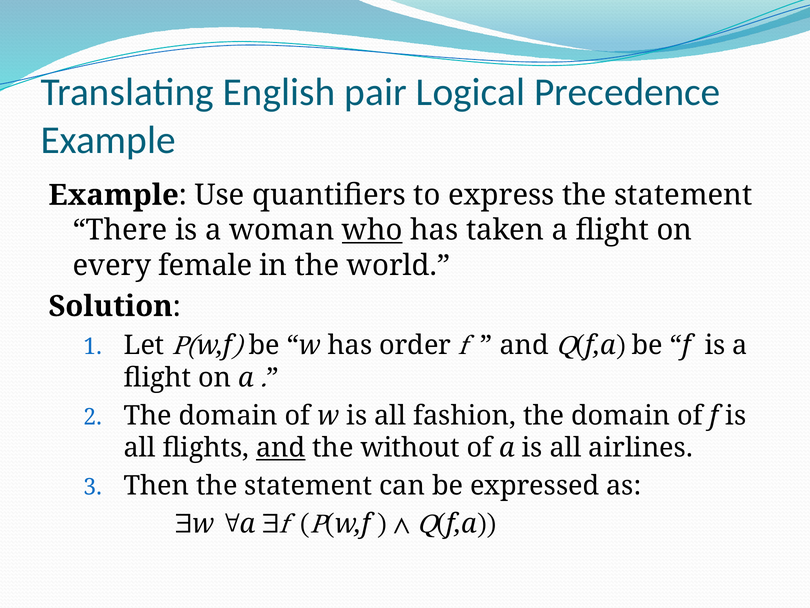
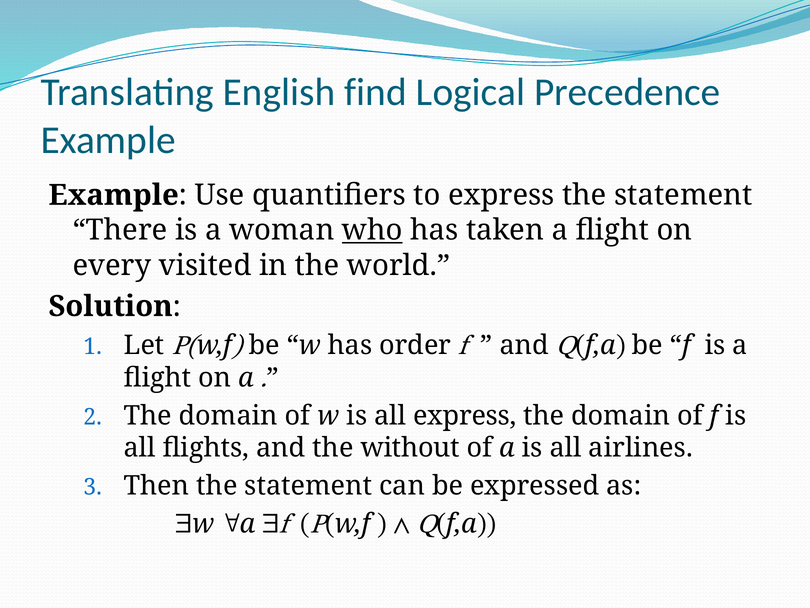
pair: pair -> find (376, 92)
female: female -> visited (205, 265)
all fashion: fashion -> express (465, 415)
and underline: present -> none (281, 448)
